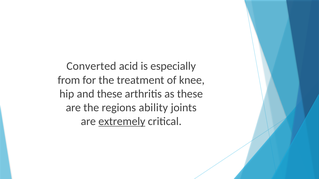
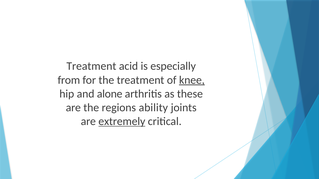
Converted: Converted -> Treatment (91, 66)
knee underline: none -> present (192, 80)
and these: these -> alone (110, 94)
